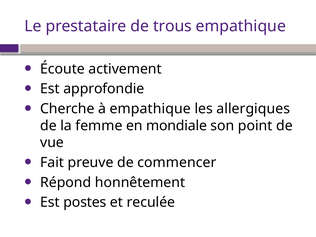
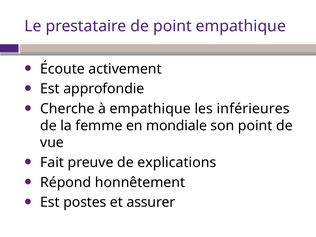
de trous: trous -> point (172, 26)
allergiques: allergiques -> inférieures (253, 109)
commencer: commencer -> explications (177, 162)
reculée: reculée -> assurer (151, 202)
